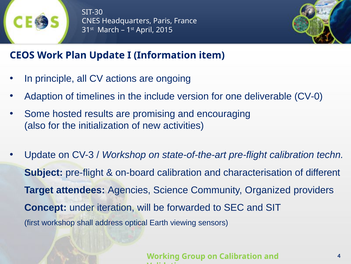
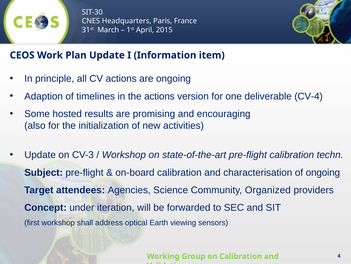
the include: include -> actions (159, 96)
CV-0: CV-0 -> CV-4 (309, 96)
of different: different -> ongoing (323, 172)
